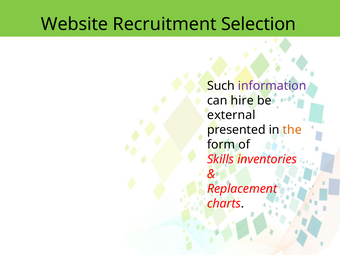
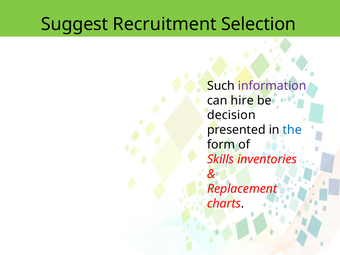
Website: Website -> Suggest (75, 24)
external: external -> decision (231, 115)
the colour: orange -> blue (292, 130)
